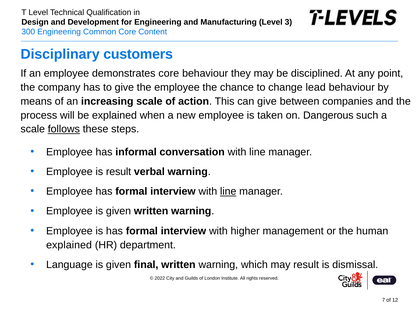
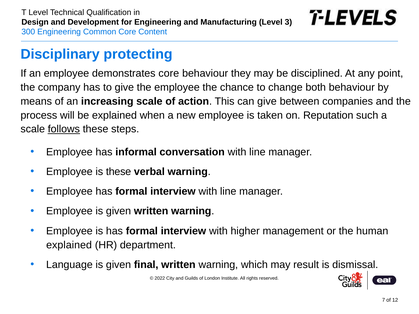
customers: customers -> protecting (138, 54)
lead: lead -> both (316, 87)
Dangerous: Dangerous -> Reputation (328, 115)
is result: result -> these (119, 172)
line underline: present -> none (228, 192)
